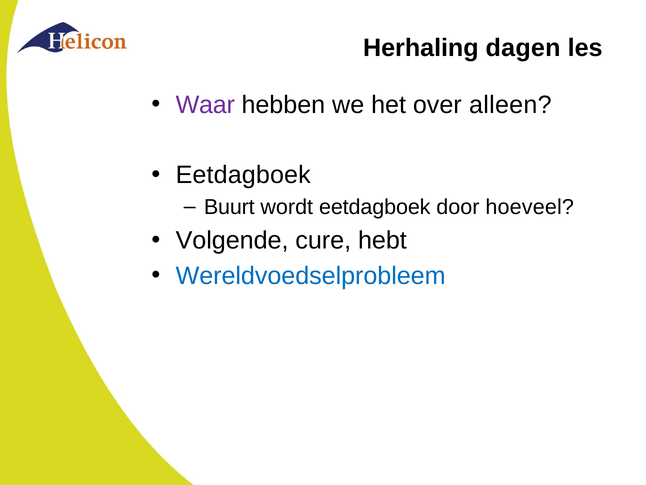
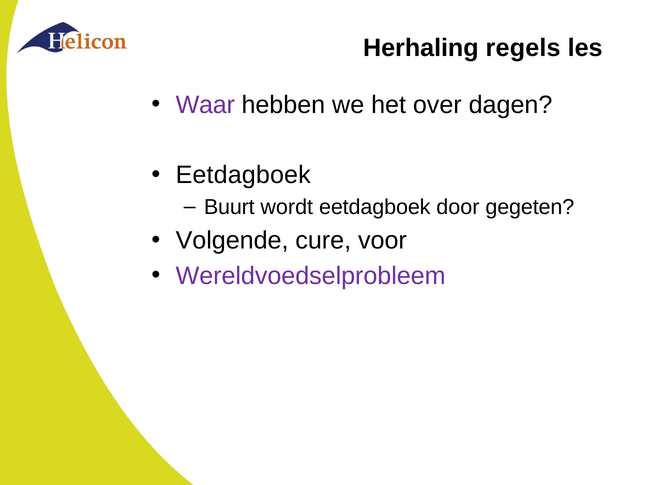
dagen: dagen -> regels (523, 48)
alleen: alleen -> dagen (511, 105)
hoeveel: hoeveel -> gegeten (530, 207)
hebt: hebt -> voor (382, 240)
Wereldvoedselprobleem colour: blue -> purple (311, 276)
